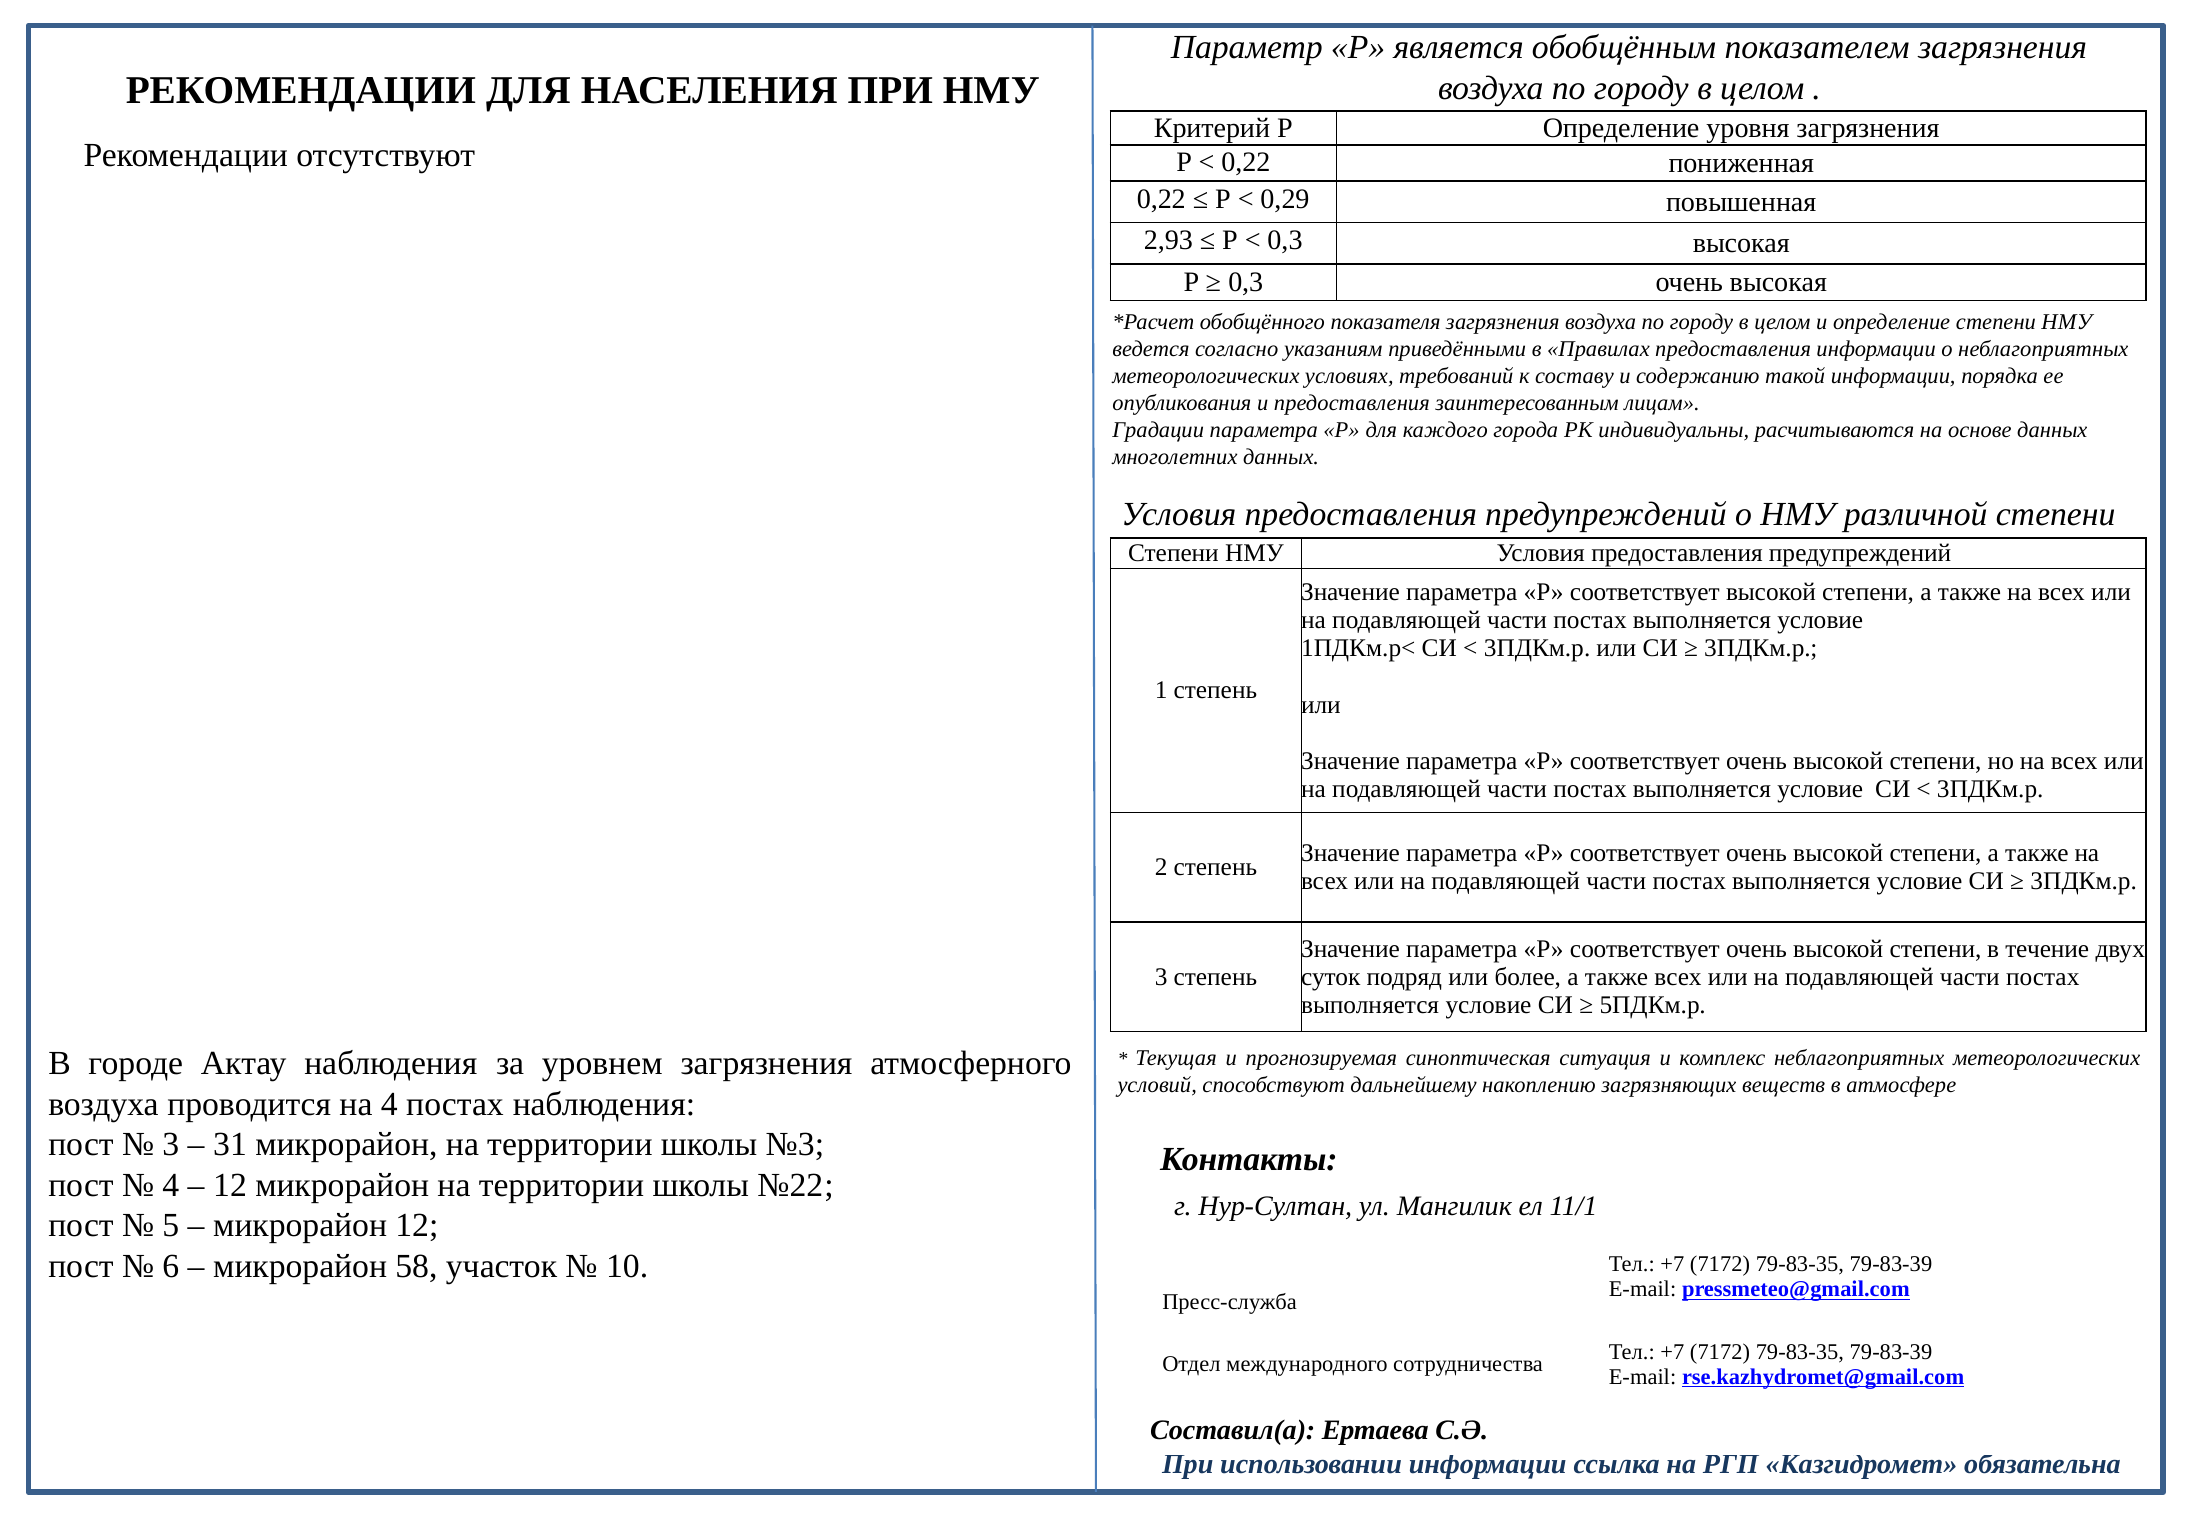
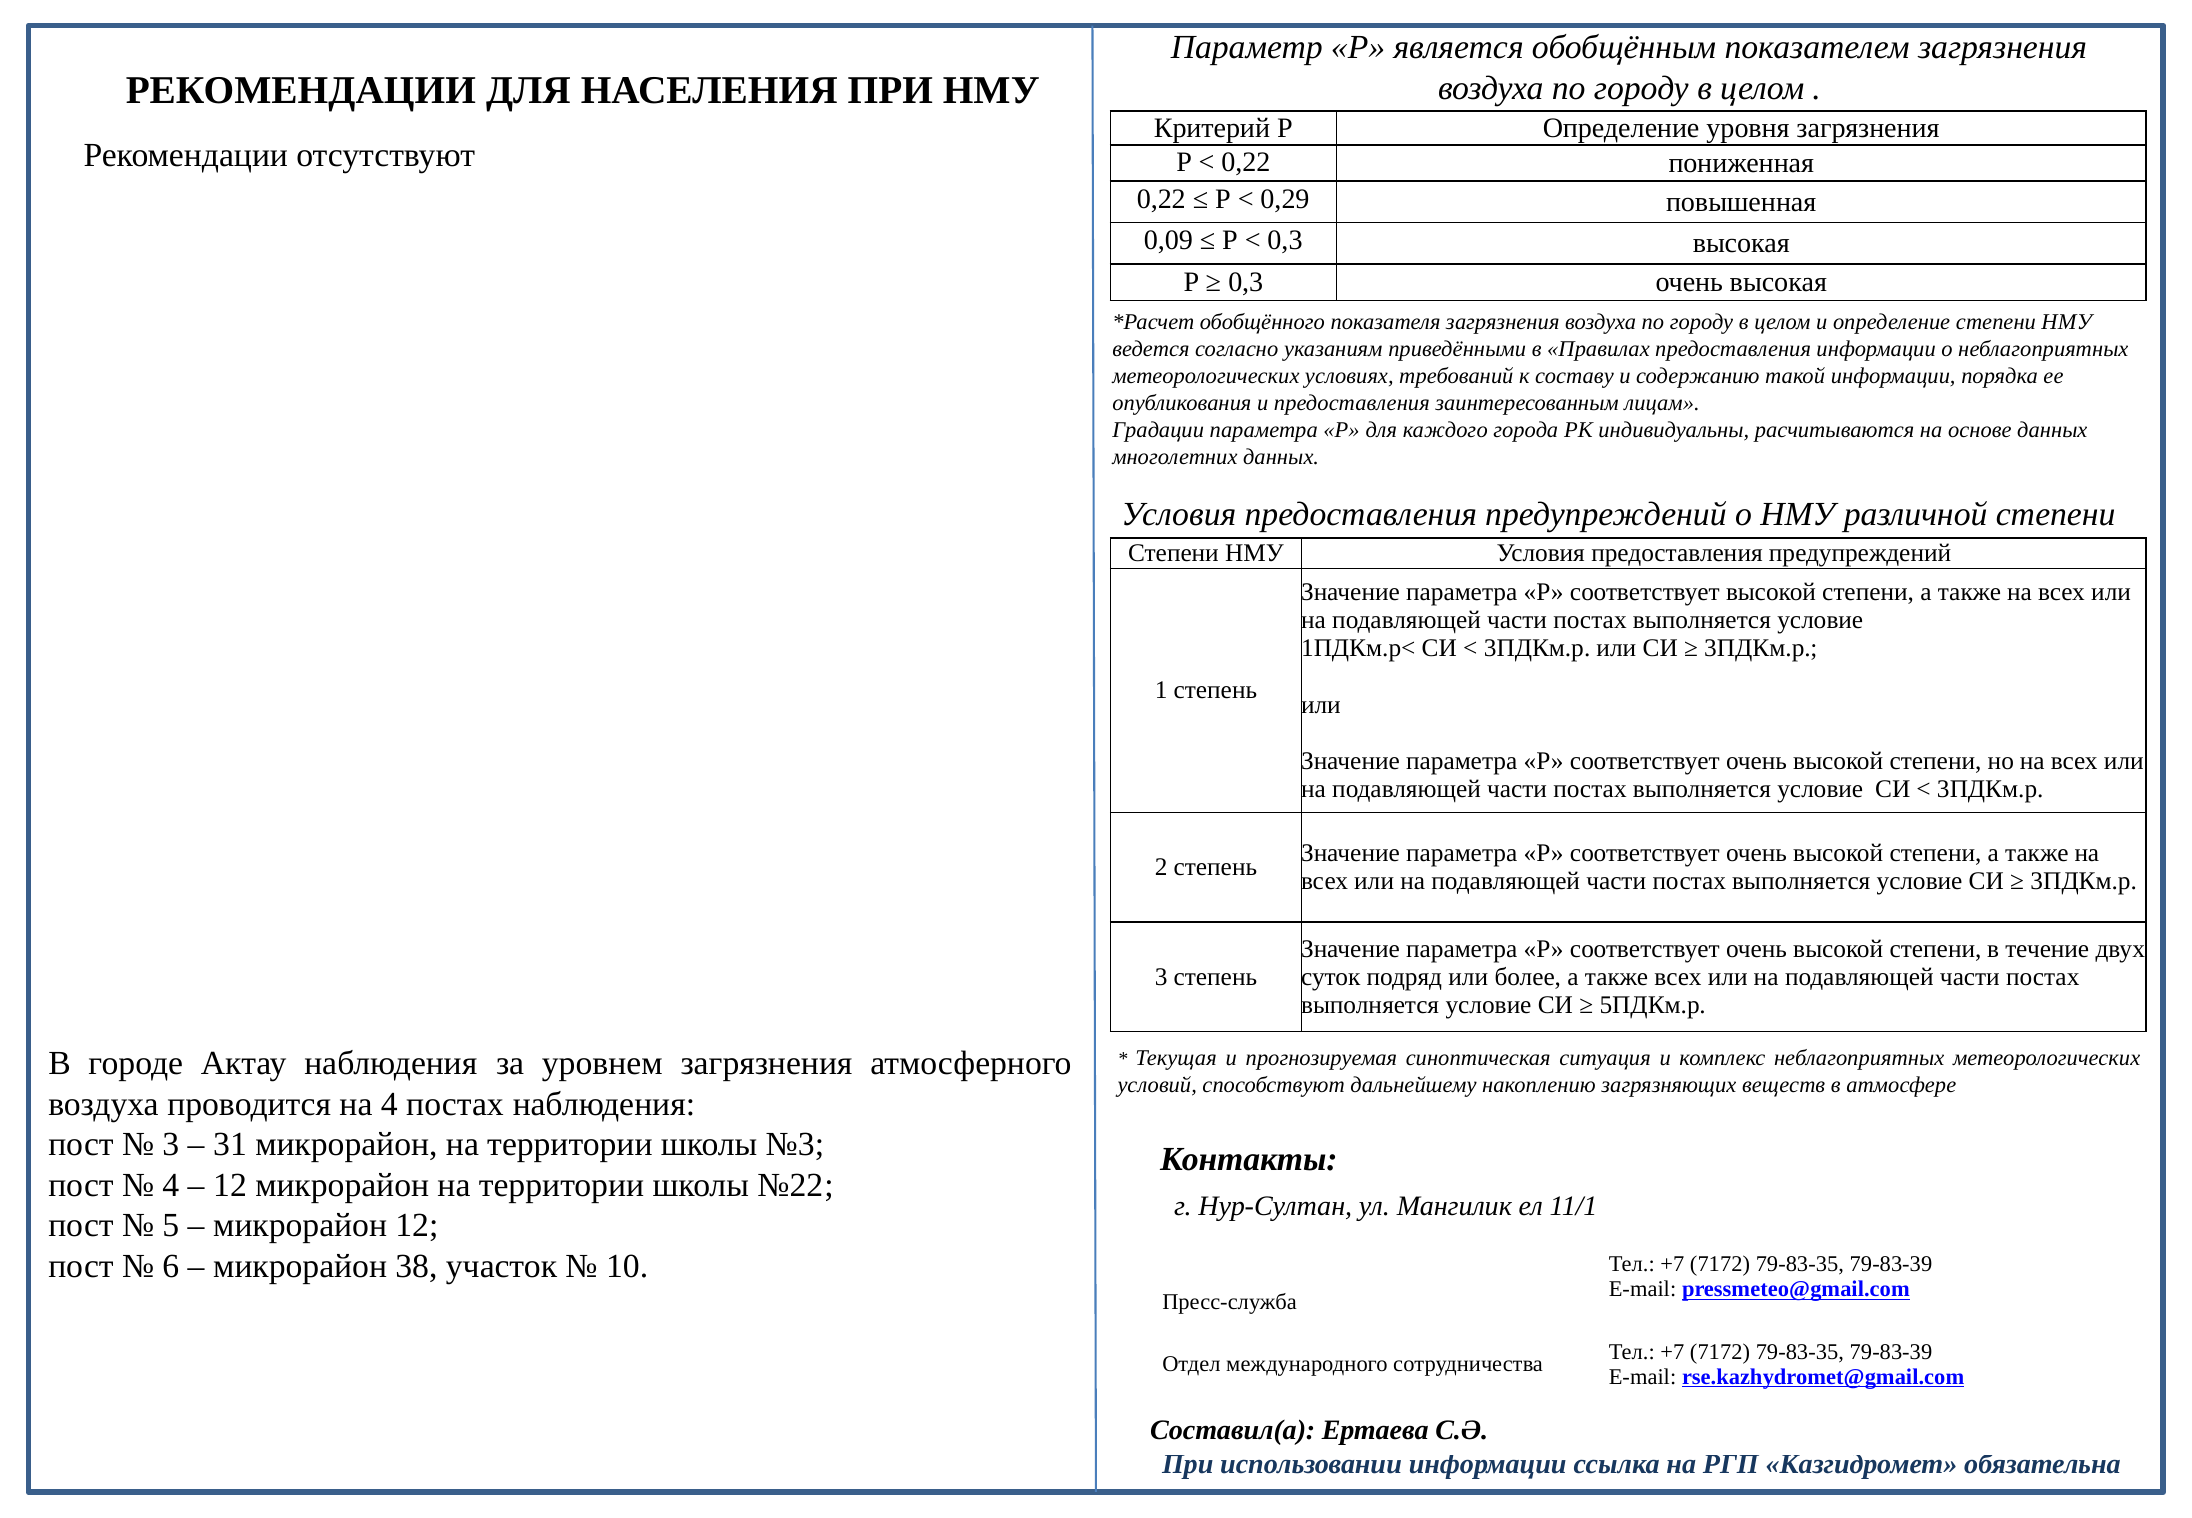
2,93: 2,93 -> 0,09 (1168, 240)
58: 58 -> 38 (416, 1266)
